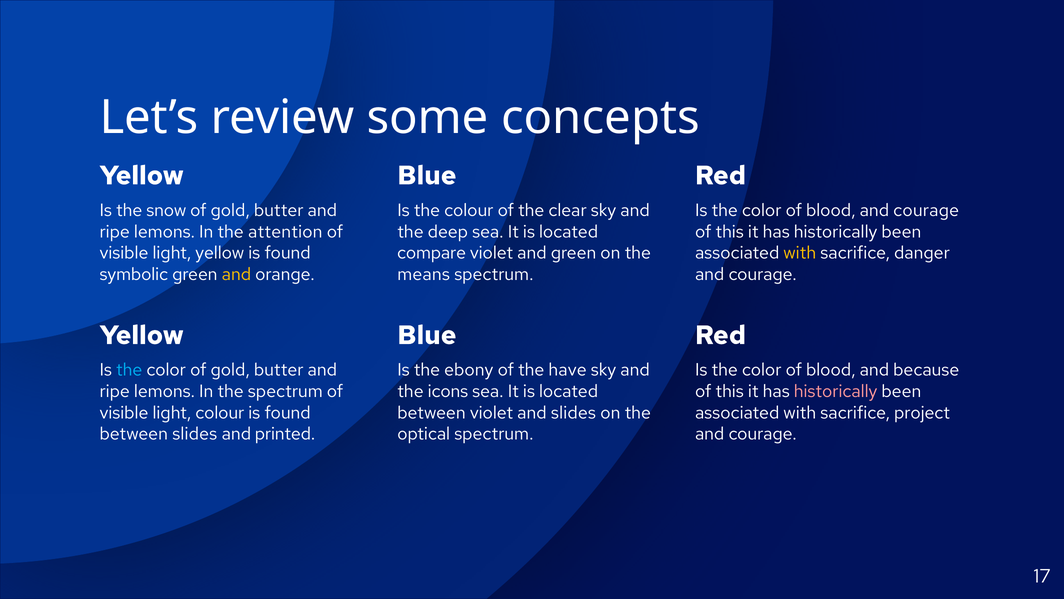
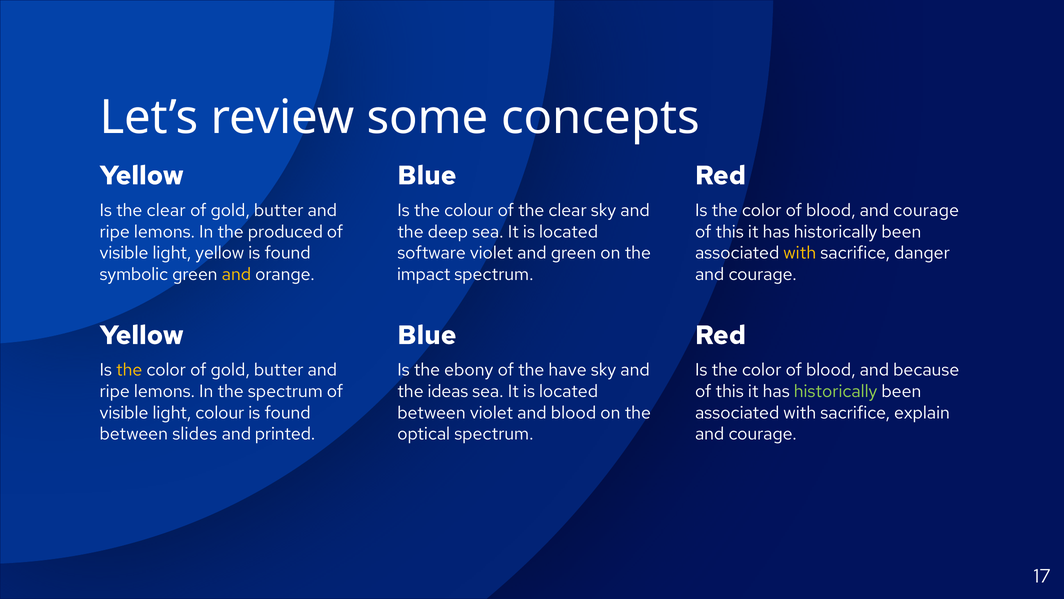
Is the snow: snow -> clear (166, 210)
attention: attention -> produced (285, 232)
compare: compare -> software (432, 253)
means: means -> impact (424, 274)
the colour: light blue -> yellow (129, 370)
icons: icons -> ideas (448, 391)
historically colour: pink -> light green (836, 391)
and slides: slides -> blood (574, 412)
project: project -> explain (922, 412)
